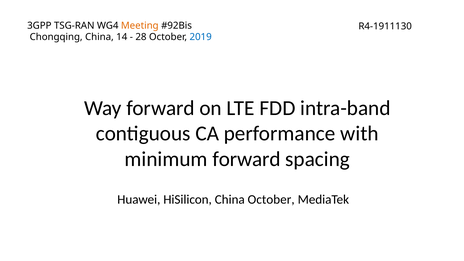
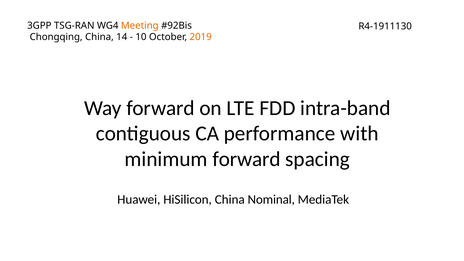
28: 28 -> 10 (141, 37)
2019 colour: blue -> orange (201, 37)
China October: October -> Nominal (271, 200)
